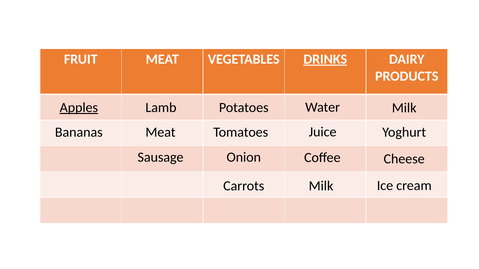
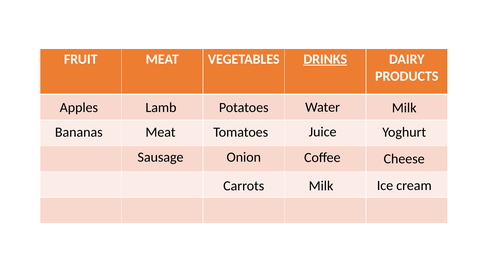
Apples underline: present -> none (79, 108)
